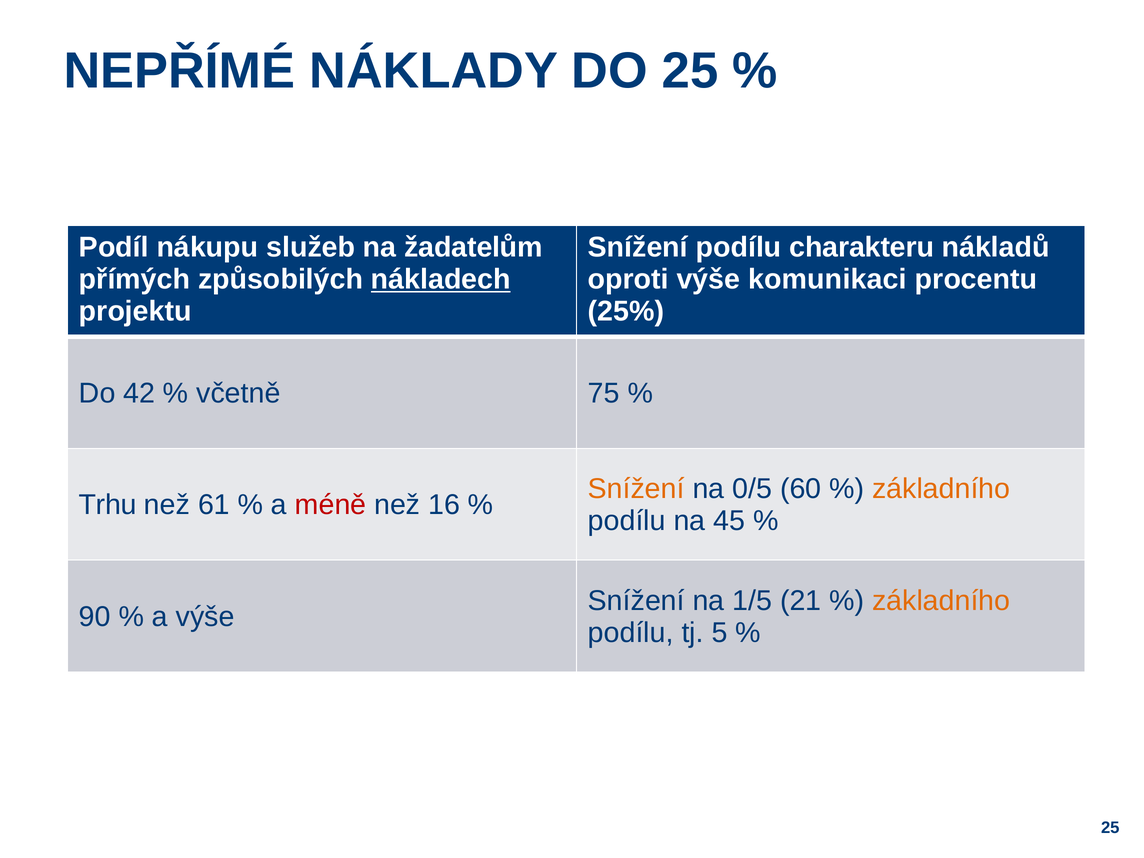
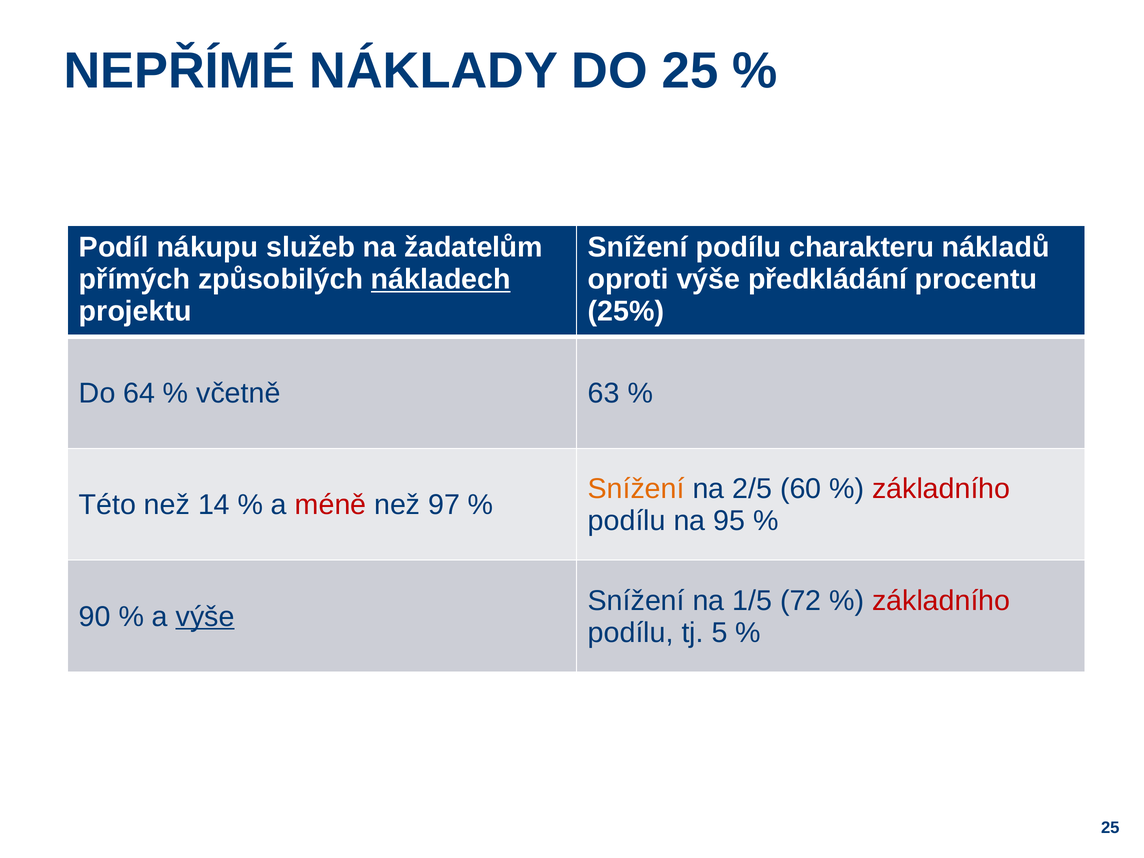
komunikaci: komunikaci -> předkládání (828, 279)
42: 42 -> 64 (139, 393)
75: 75 -> 63 (604, 393)
0/5: 0/5 -> 2/5 (752, 489)
základního colour: orange -> red (941, 489)
Trhu: Trhu -> Této (107, 505)
61: 61 -> 14 (214, 505)
16: 16 -> 97 (444, 505)
45: 45 -> 95 (729, 521)
21: 21 -> 72 (801, 601)
základního colour: orange -> red (941, 601)
výše underline: none -> present (205, 617)
